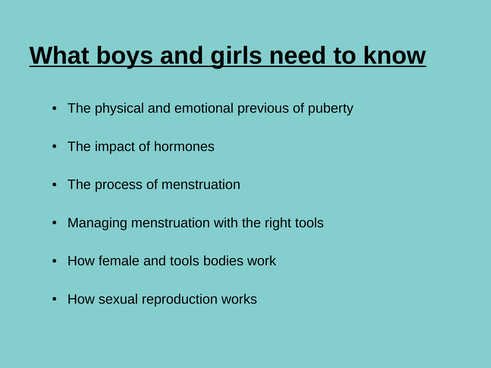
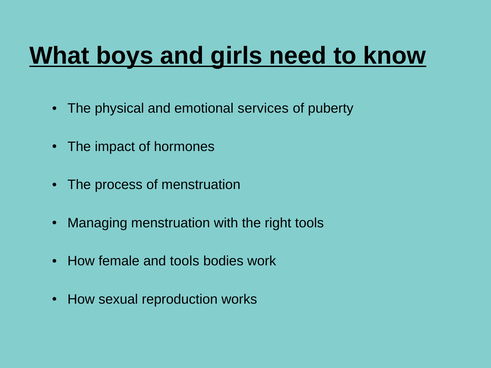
previous: previous -> services (263, 108)
